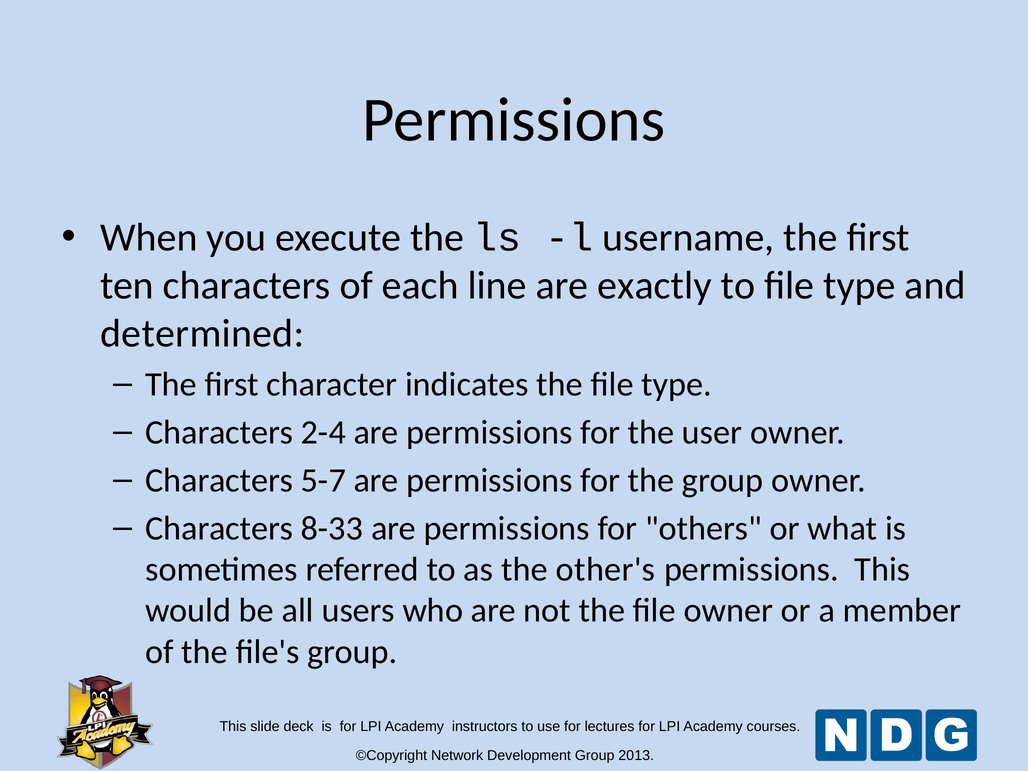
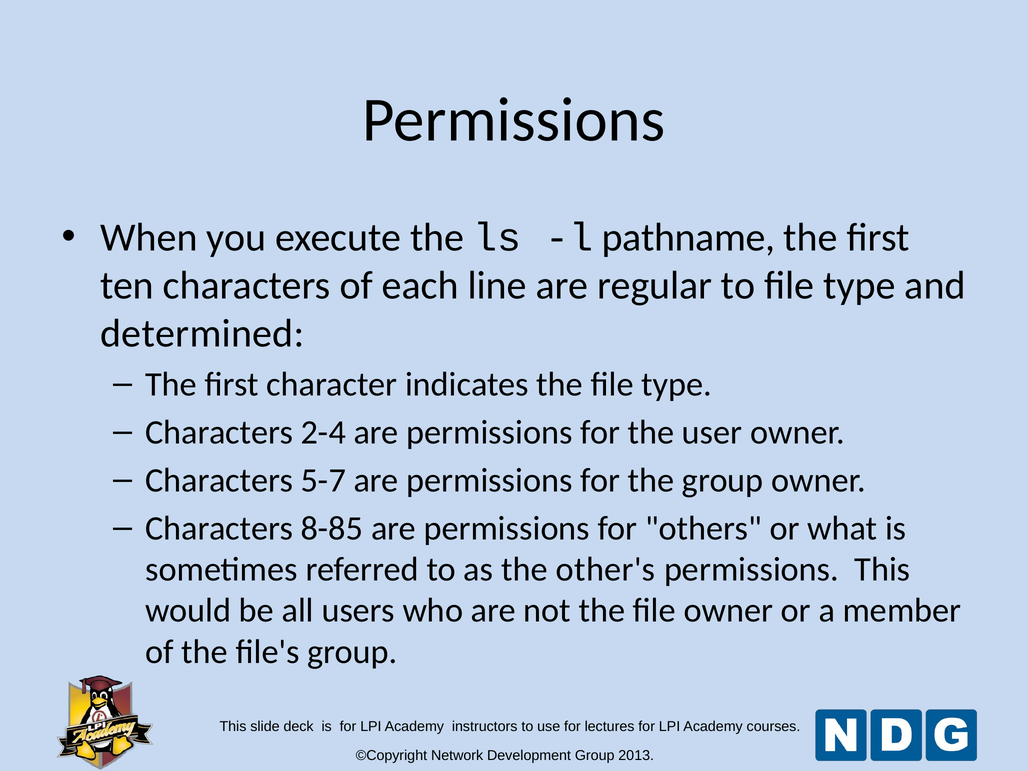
username: username -> pathname (688, 238)
exactly: exactly -> regular (655, 286)
8-33: 8-33 -> 8-85 (332, 528)
